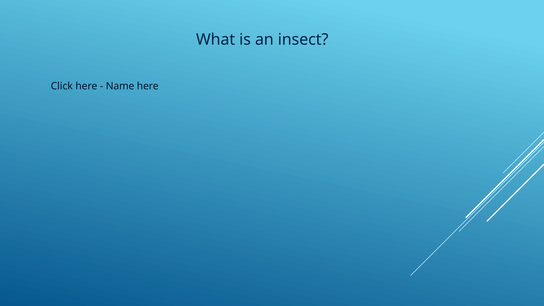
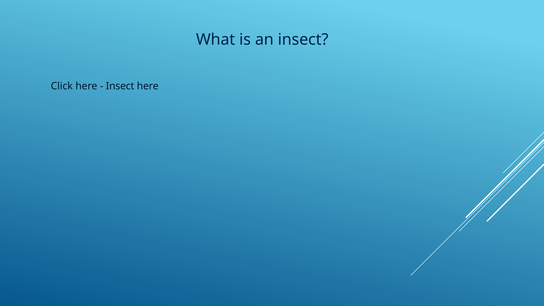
Name: Name -> Insect (120, 86)
